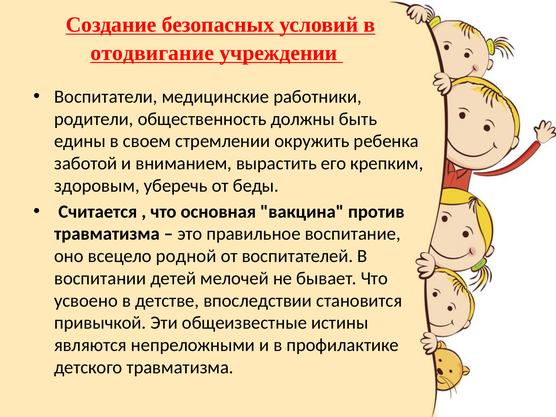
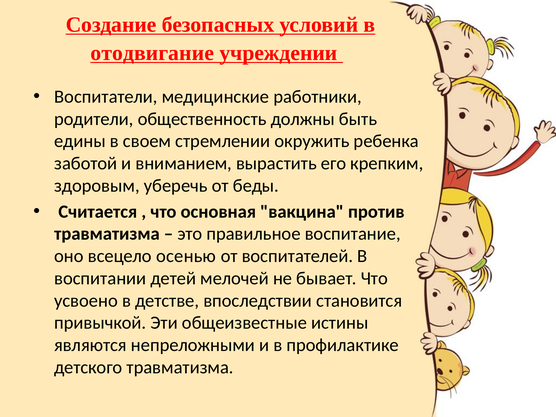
родной: родной -> осенью (186, 256)
